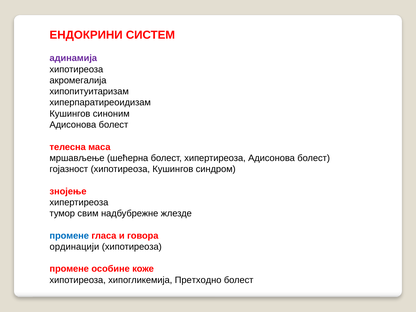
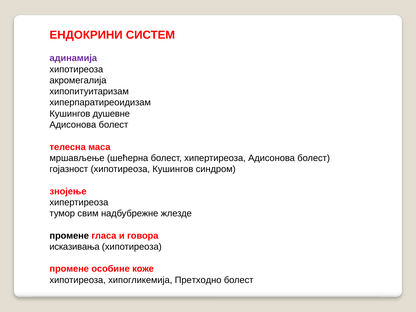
синоним: синоним -> душевне (111, 114)
промене colour: blue -> black (69, 236)
ординацији: ординацији -> исказивања (75, 247)
